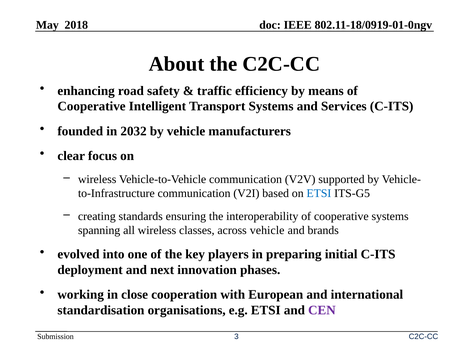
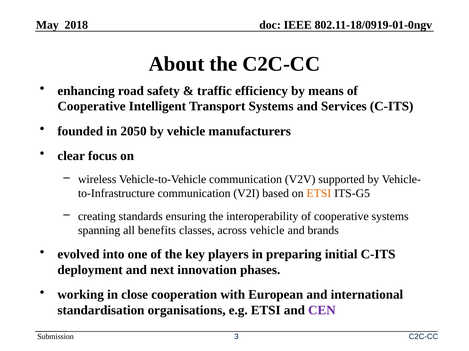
2032: 2032 -> 2050 (134, 131)
ETSI colour: blue -> orange (319, 194)
all wireless: wireless -> benefits (157, 231)
